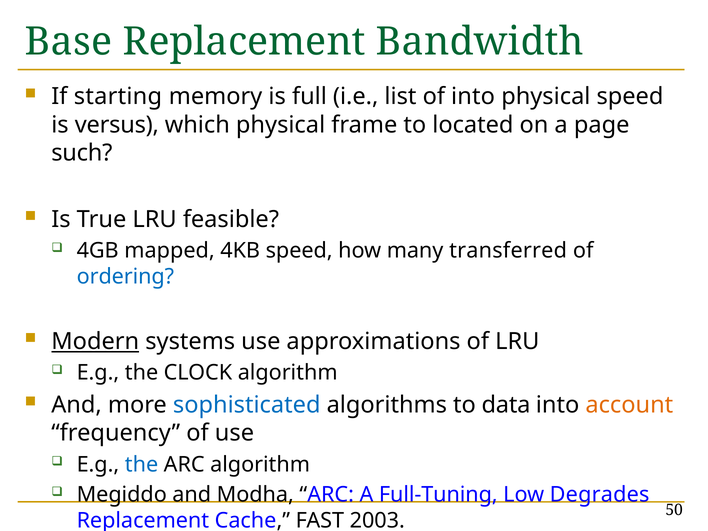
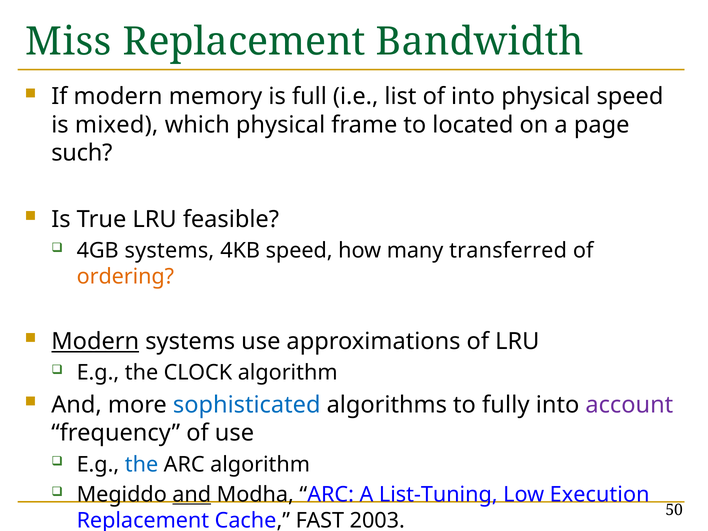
Base: Base -> Miss (69, 42)
If starting: starting -> modern (118, 97)
versus: versus -> mixed (117, 125)
4GB mapped: mapped -> systems (169, 251)
ordering colour: blue -> orange (125, 277)
data: data -> fully (506, 405)
account colour: orange -> purple (629, 405)
and underline: none -> present (192, 495)
Full-Tuning: Full-Tuning -> List-Tuning (438, 495)
Degrades: Degrades -> Execution (600, 495)
